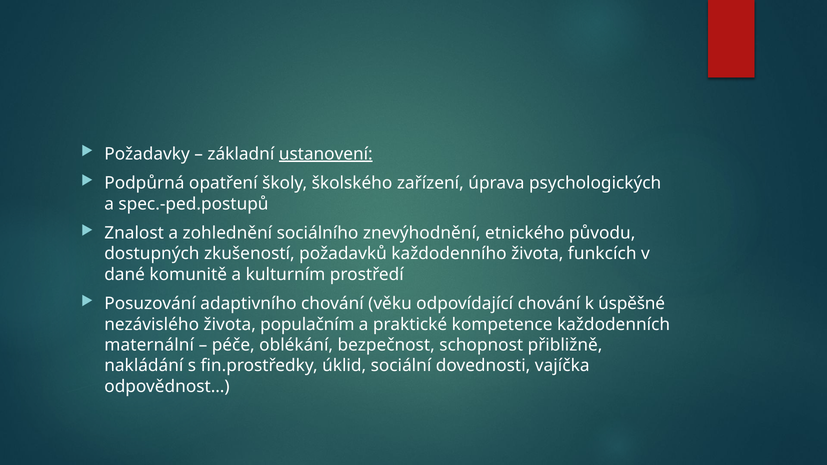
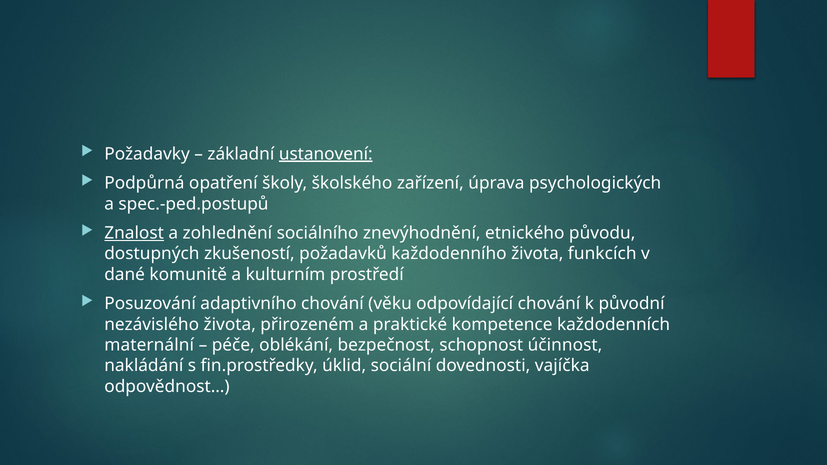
Znalost underline: none -> present (134, 233)
úspěšné: úspěšné -> původní (632, 304)
populačním: populačním -> přirozeném (307, 325)
přibližně: přibližně -> účinnost (565, 345)
